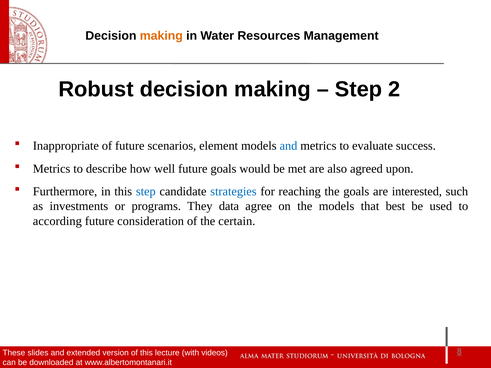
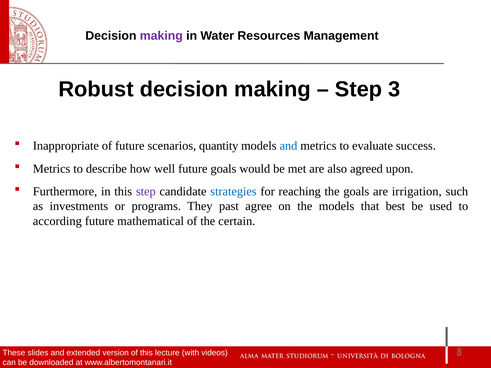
making colour: orange -> purple (161, 36)
2: 2 -> 3 (394, 89)
element: element -> quantity (219, 146)
step colour: blue -> purple (146, 192)
interested: interested -> irrigation (417, 192)
data: data -> past (229, 206)
consideration: consideration -> mathematical (151, 221)
